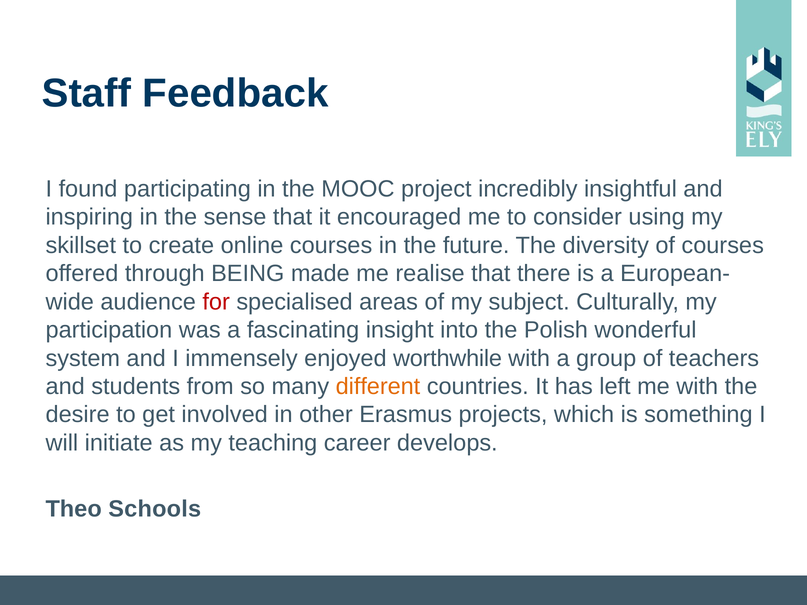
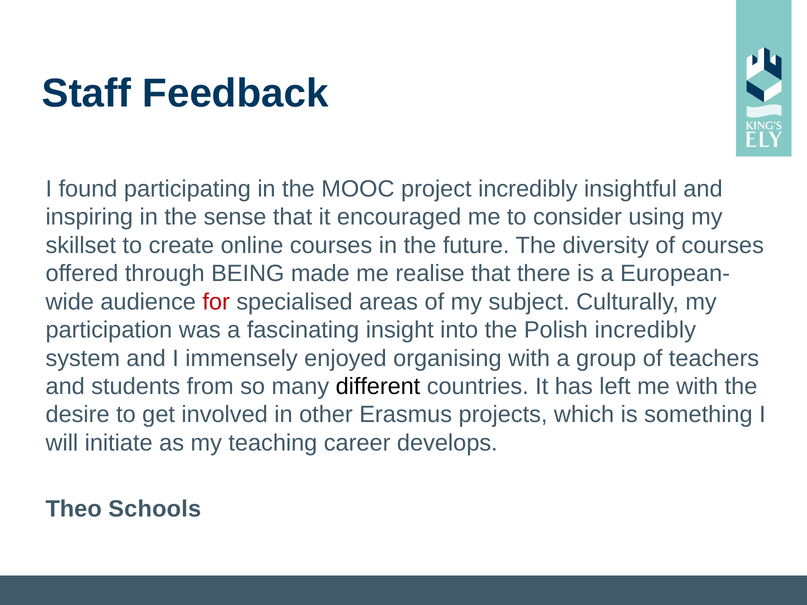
Polish wonderful: wonderful -> incredibly (645, 330)
worthwhile: worthwhile -> organising (447, 358)
different colour: orange -> black (378, 387)
